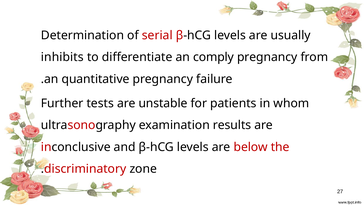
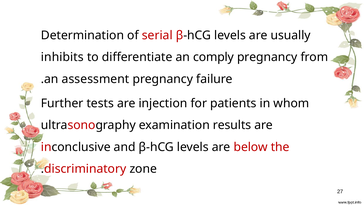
quantitative: quantitative -> assessment (96, 79)
unstable: unstable -> injection (163, 103)
